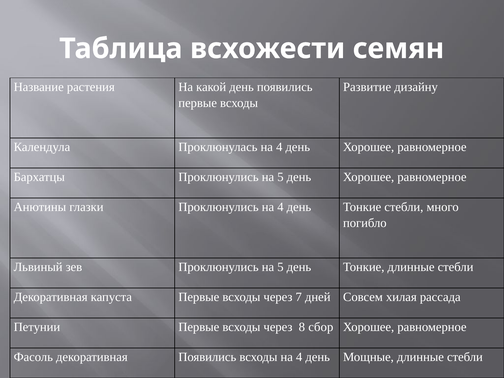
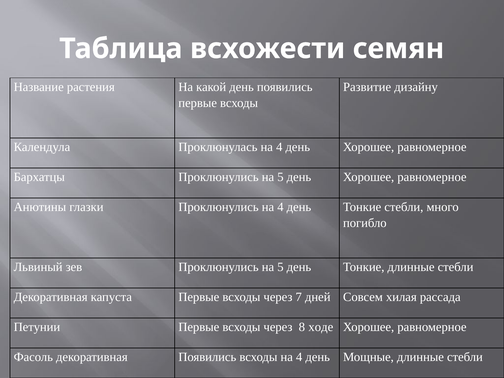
сбор: сбор -> ходе (321, 327)
